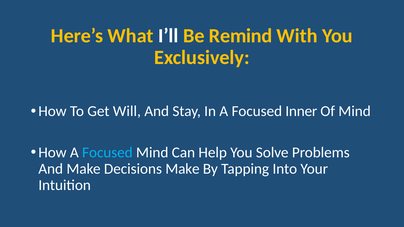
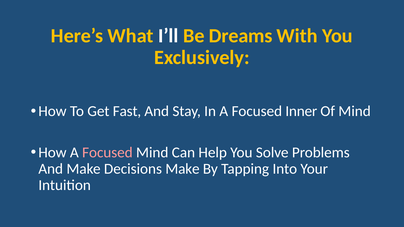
Remind: Remind -> Dreams (241, 36)
Will: Will -> Fast (127, 111)
Focused colour: light blue -> pink (107, 153)
